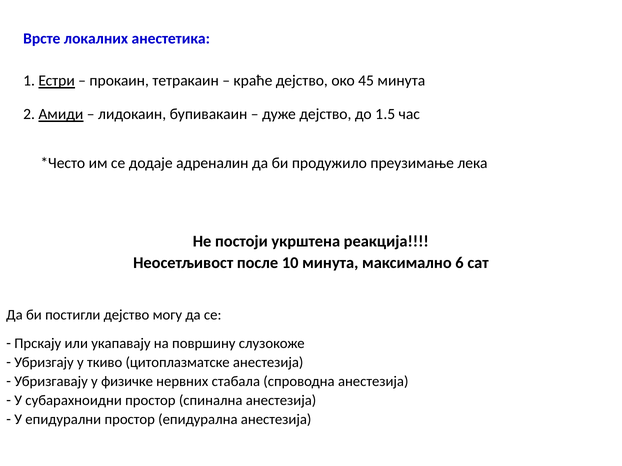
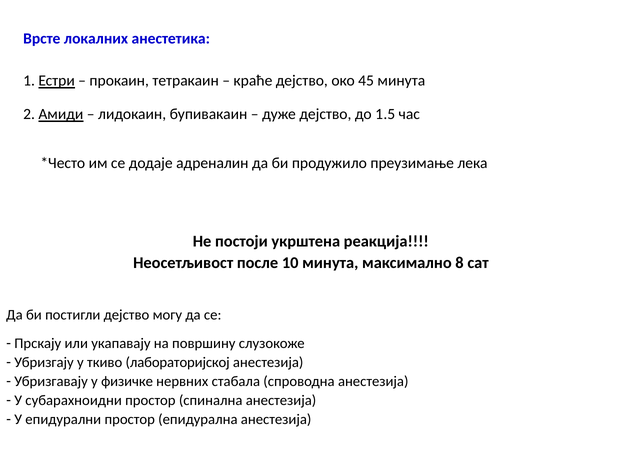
6: 6 -> 8 (460, 263)
цитоплазматске: цитоплазматске -> лабораторијској (178, 363)
